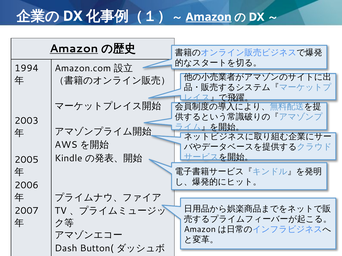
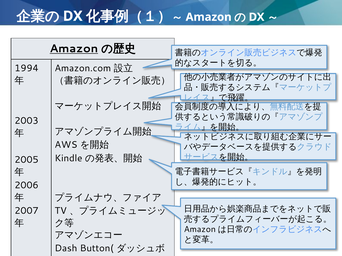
Amazon underline: present -> none (209, 17)
